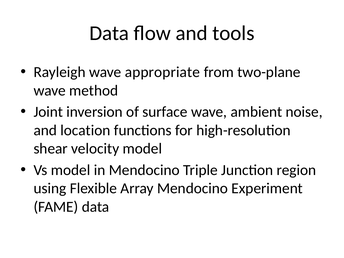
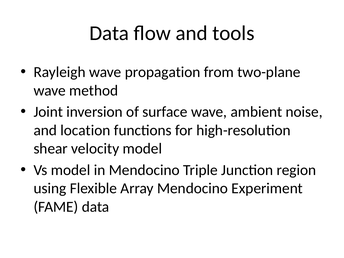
appropriate: appropriate -> propagation (163, 72)
